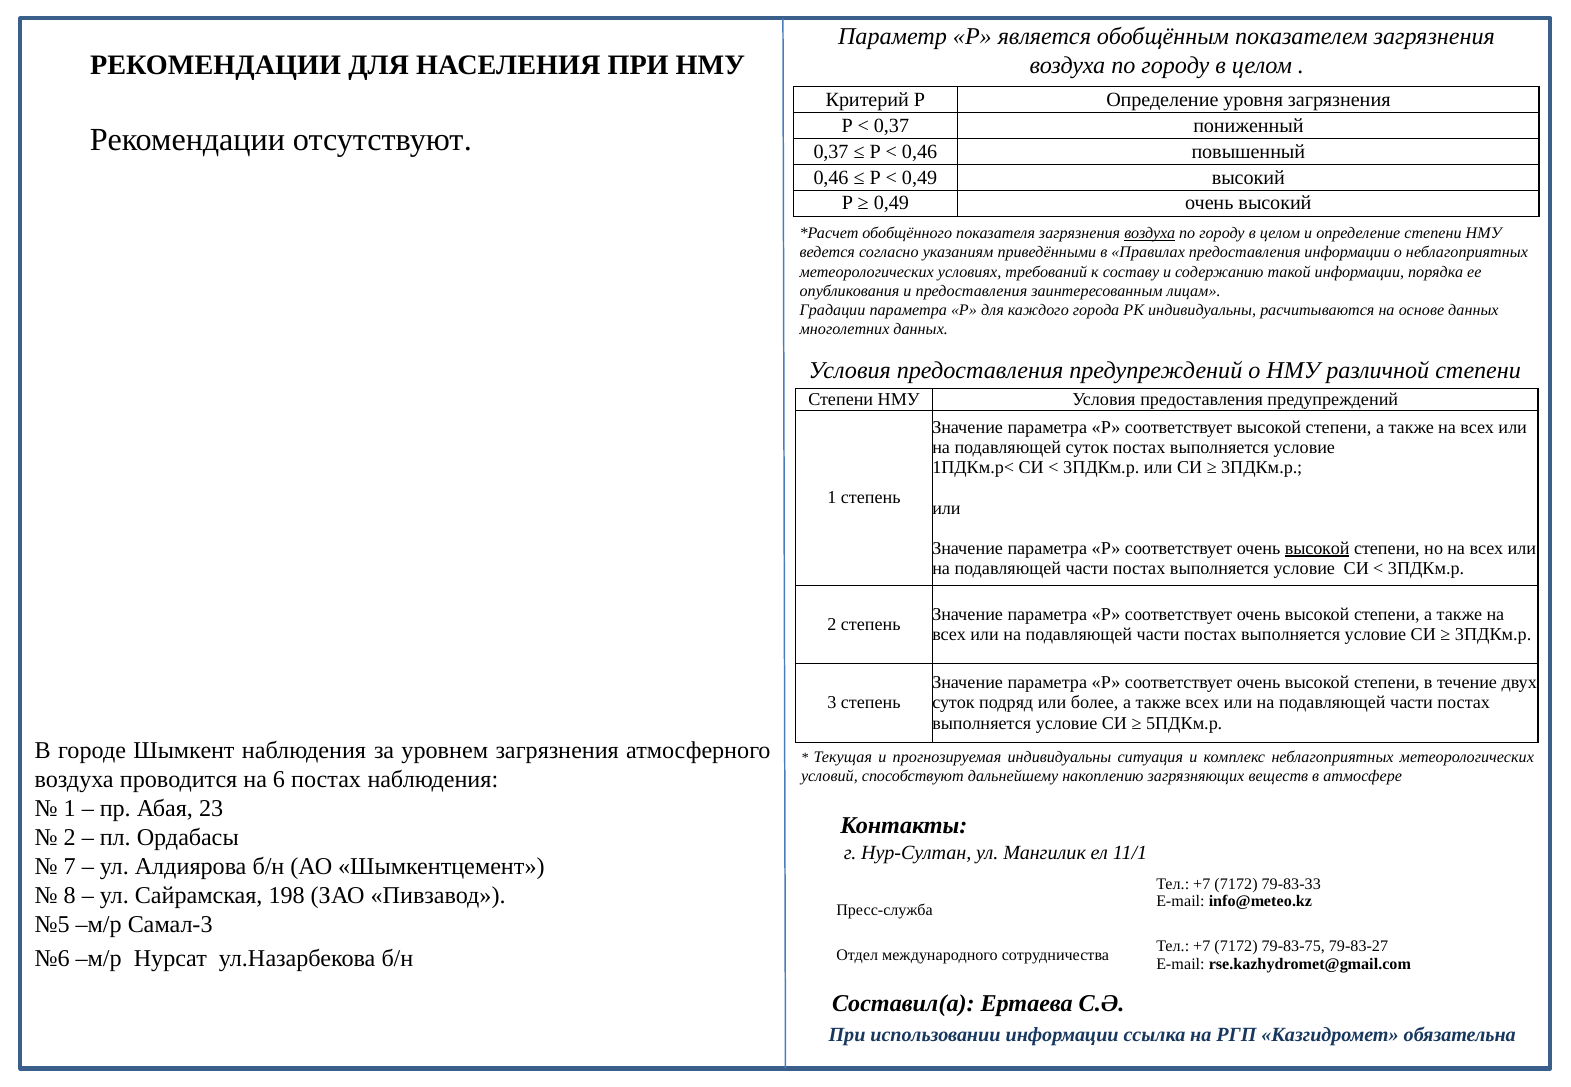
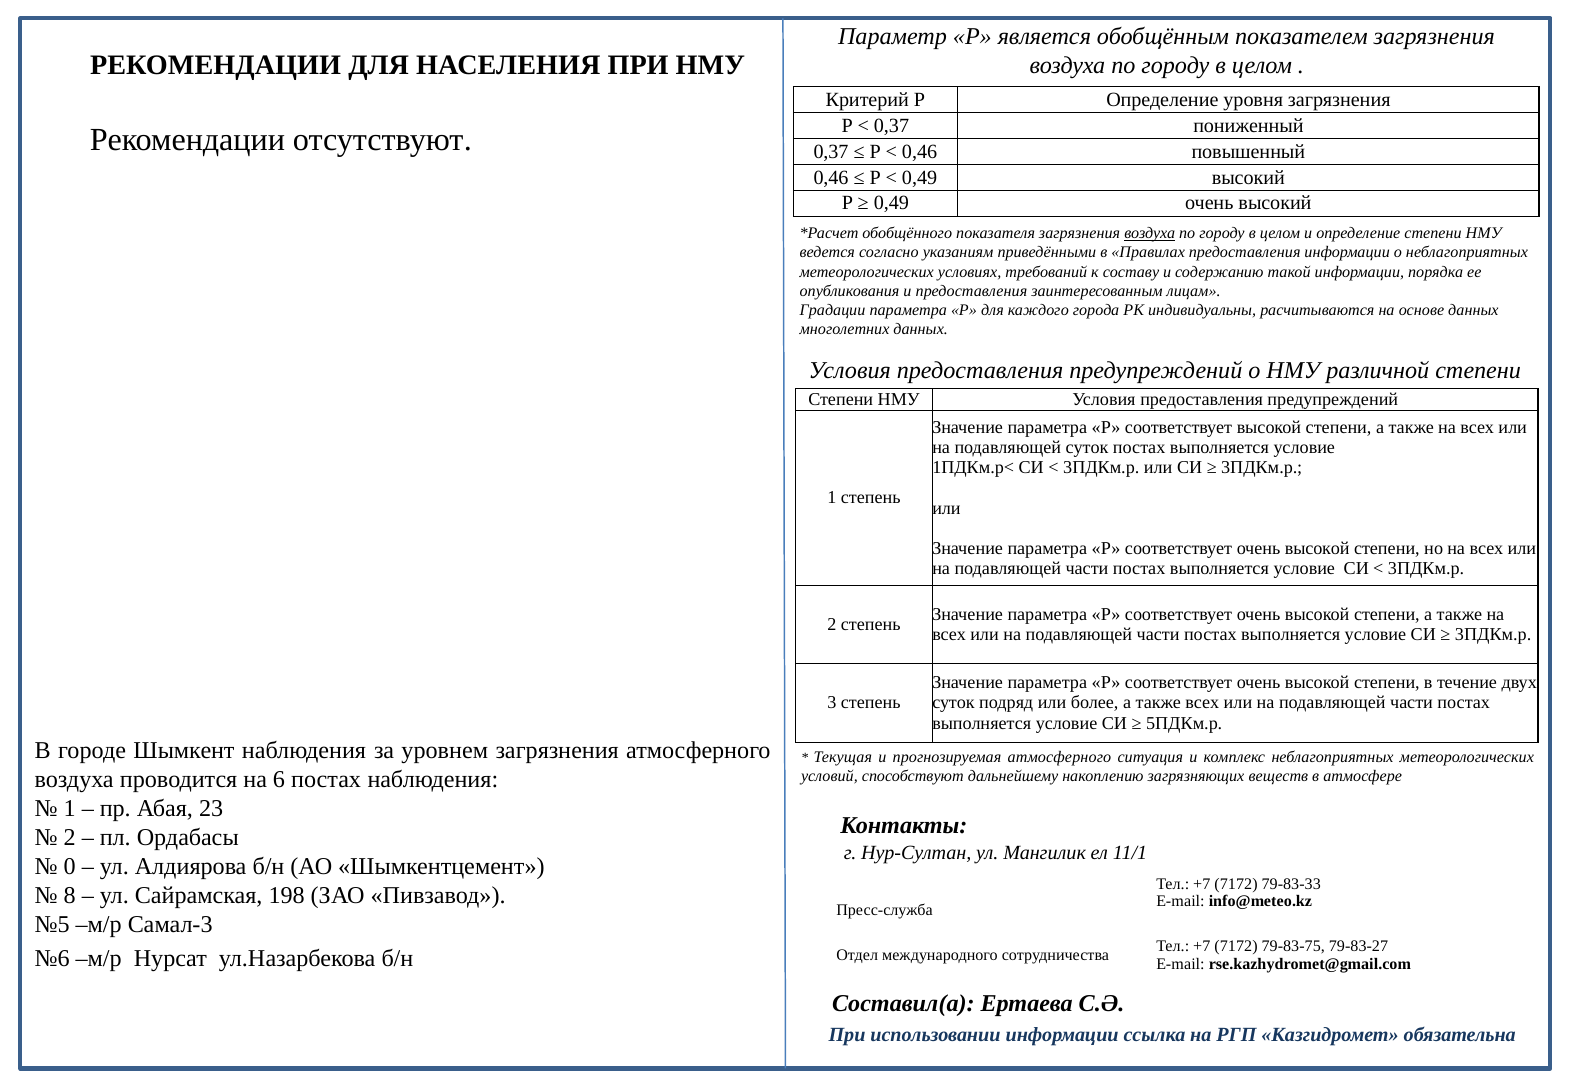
высокой underline: present -> none (1317, 548)
прогнозируемая индивидуальны: индивидуальны -> атмосферного (1059, 757)
7: 7 -> 0 (70, 867)
